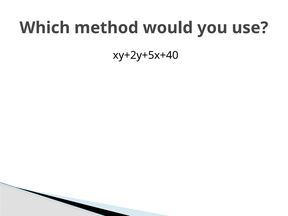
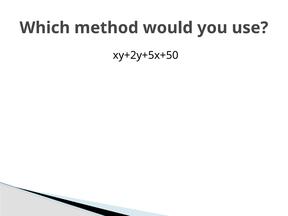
xy+2y+5x+40: xy+2y+5x+40 -> xy+2y+5x+50 (146, 55)
